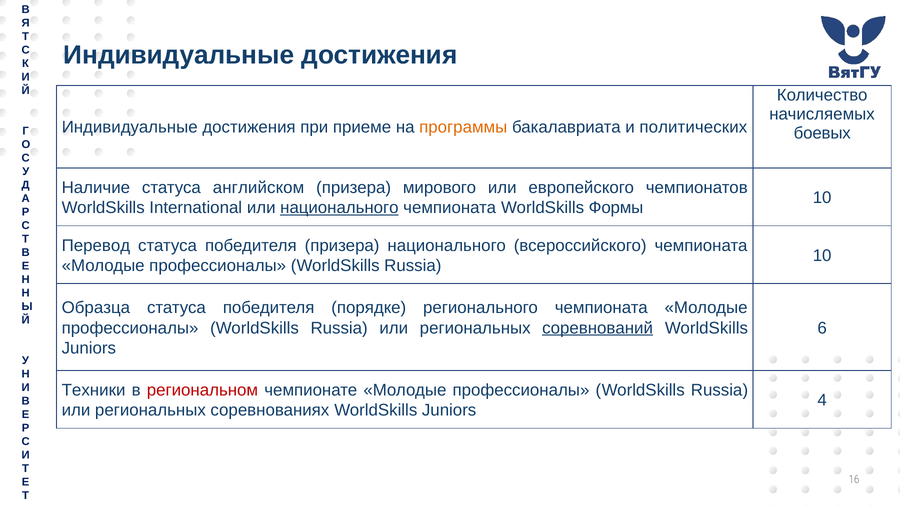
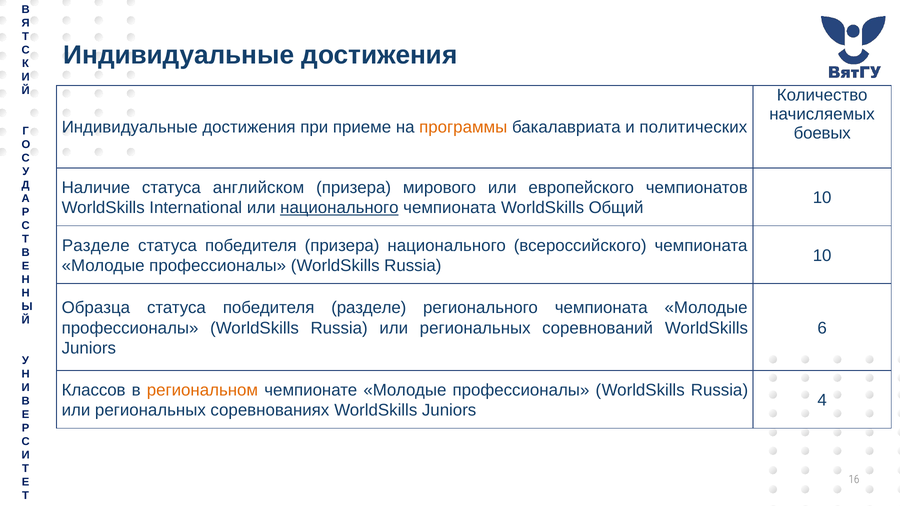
Формы: Формы -> Общий (616, 208)
Перевод: Перевод -> Разделе (96, 246)
победителя порядке: порядке -> разделе (369, 308)
соревнований underline: present -> none (598, 328)
Техники: Техники -> Классов (94, 390)
региональном colour: red -> orange (202, 390)
